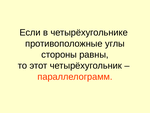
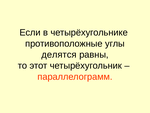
стороны: стороны -> делятся (59, 54)
